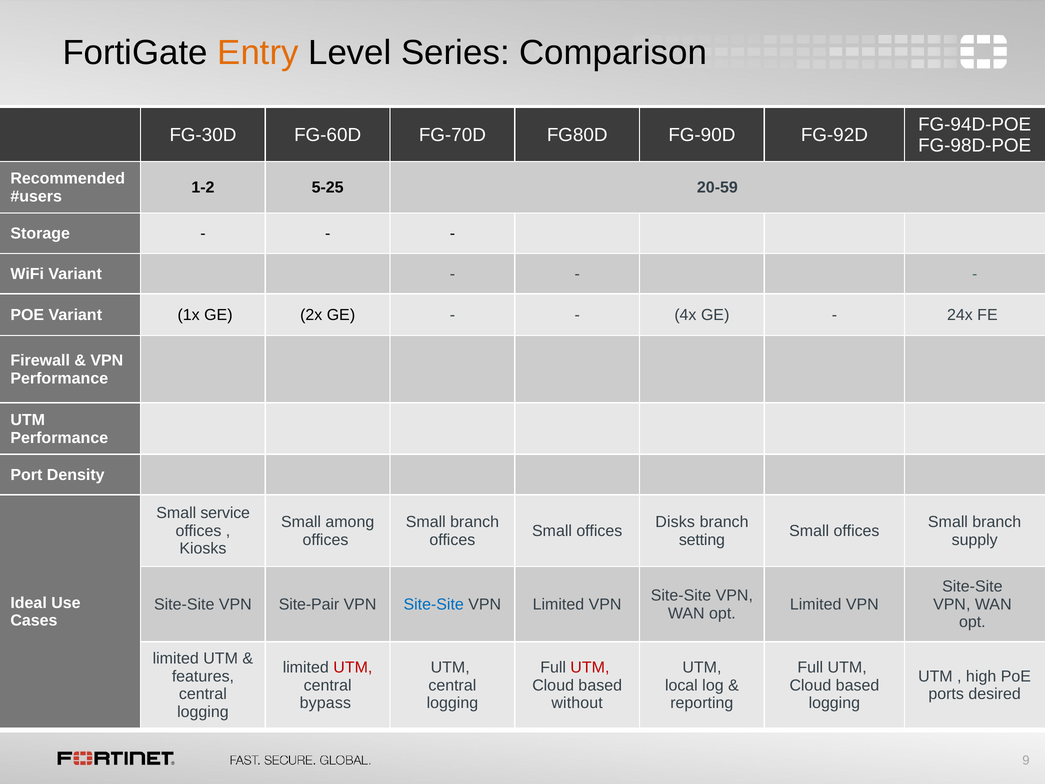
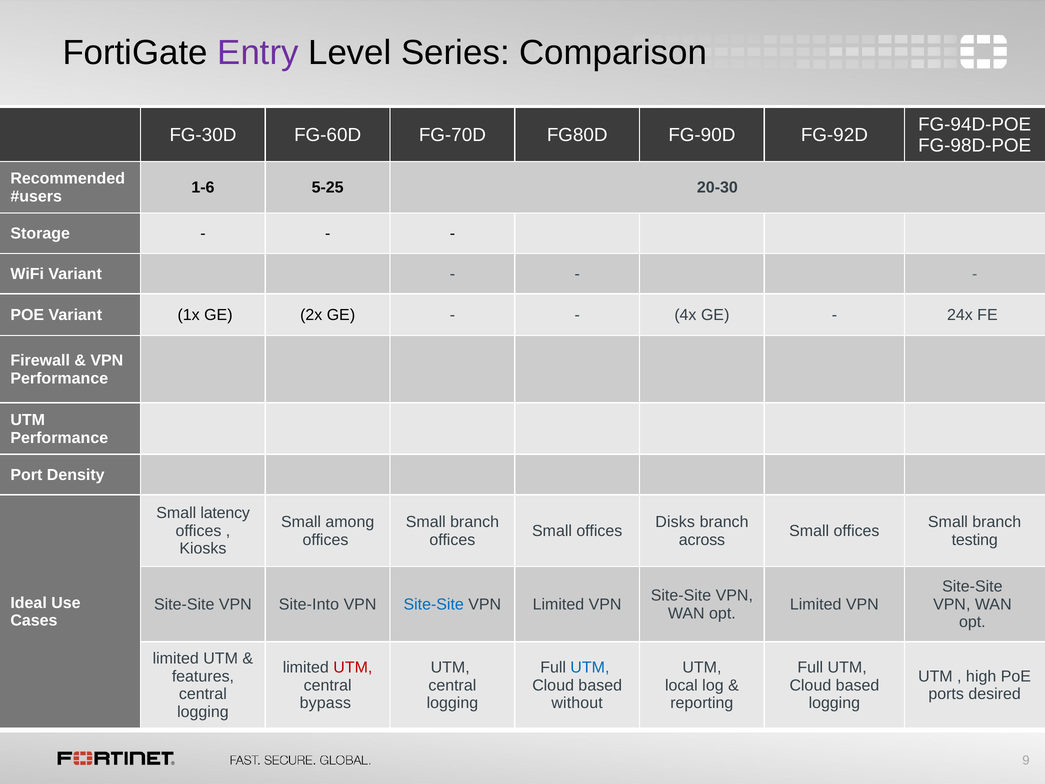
Entry colour: orange -> purple (258, 53)
1-2: 1-2 -> 1-6 (203, 187)
20-59: 20-59 -> 20-30 (717, 187)
service: service -> latency (225, 513)
setting: setting -> across (702, 540)
supply: supply -> testing (975, 540)
Site-Pair: Site-Pair -> Site-Into (309, 604)
UTM colour: red -> blue (590, 667)
